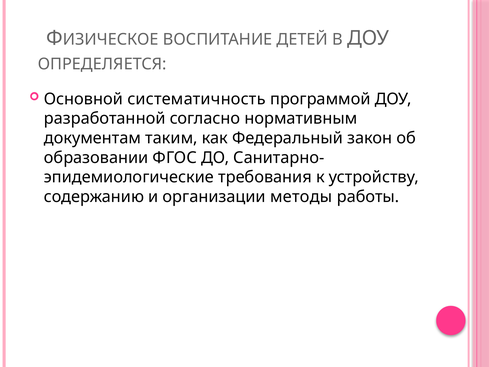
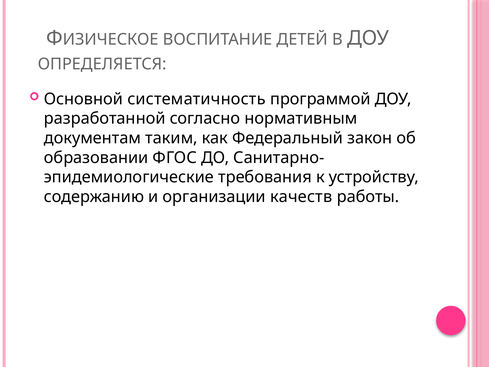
методы: методы -> качеств (301, 197)
